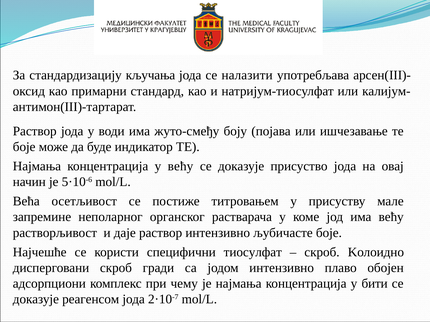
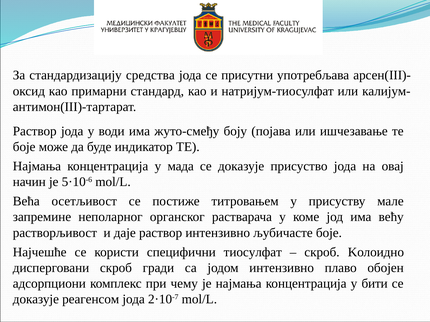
кључања: кључања -> средства (150, 75)
налазити: налазити -> присутни (247, 75)
у већу: већу -> мада (181, 166)
